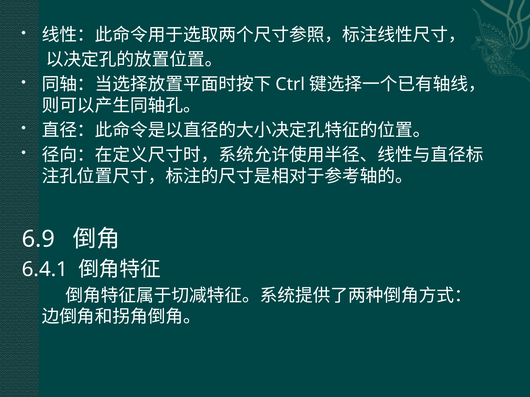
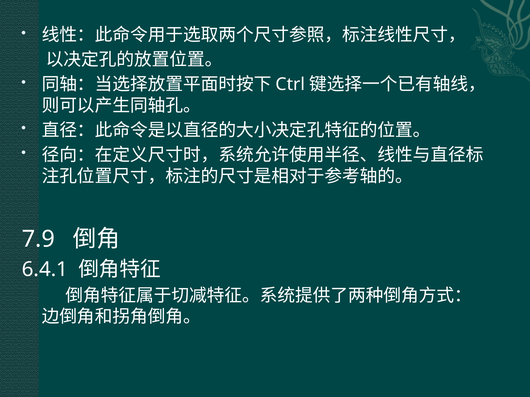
6.9: 6.9 -> 7.9 (38, 239)
